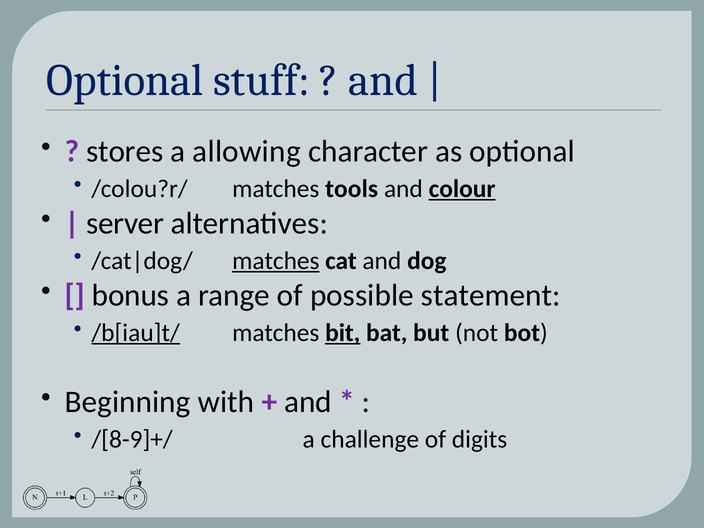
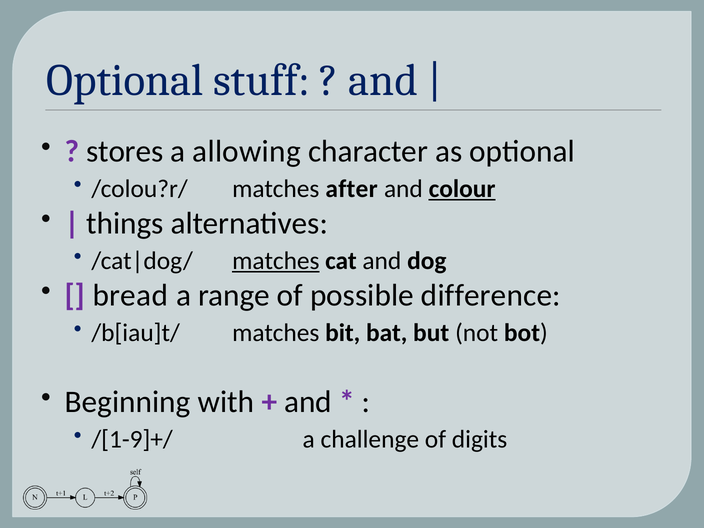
tools: tools -> after (352, 189)
server: server -> things (125, 223)
bonus: bonus -> bread (130, 295)
statement: statement -> difference (491, 295)
/b[iau]t/ underline: present -> none (136, 333)
bit underline: present -> none (343, 333)
/[8-9]+/: /[8-9]+/ -> /[1-9]+/ (132, 439)
